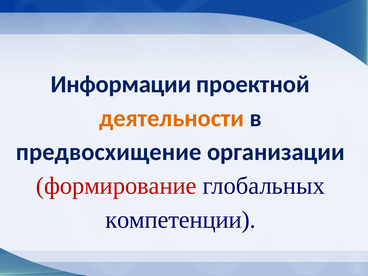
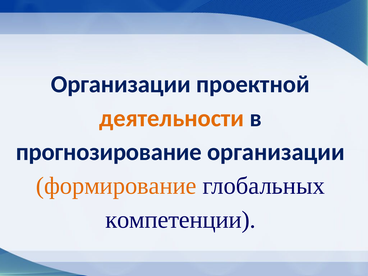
Информации: Информации -> Организации (121, 84)
предвосхищение: предвосхищение -> прогнозирование (109, 152)
формирование colour: red -> orange (116, 186)
